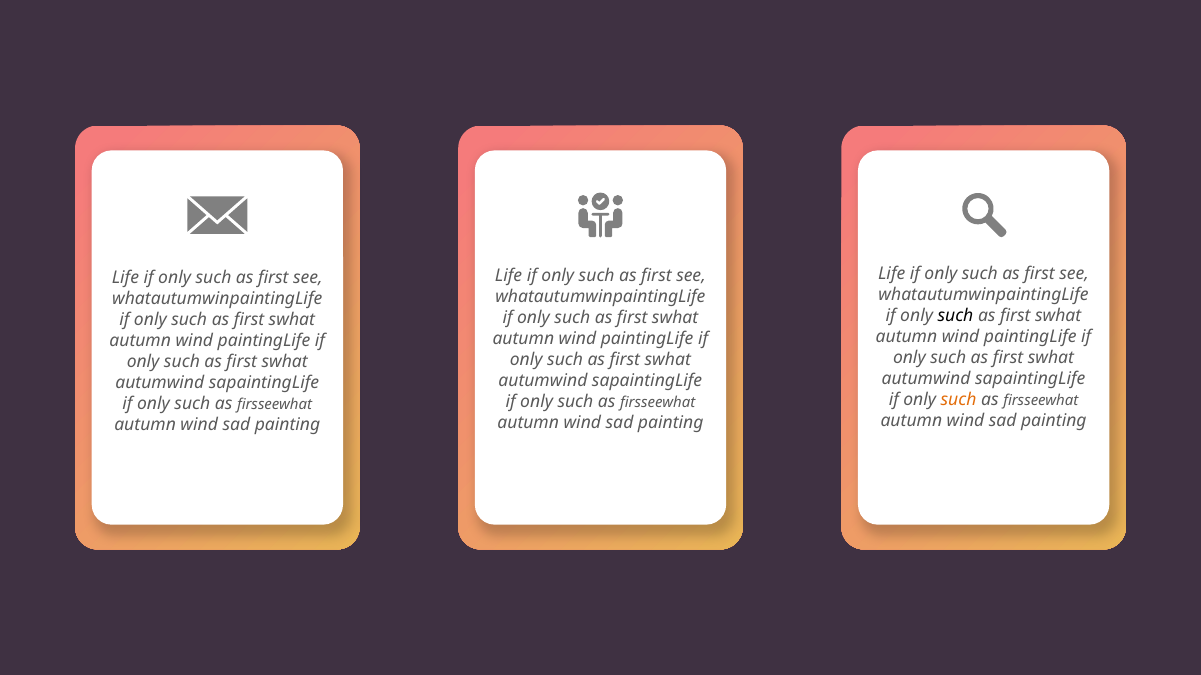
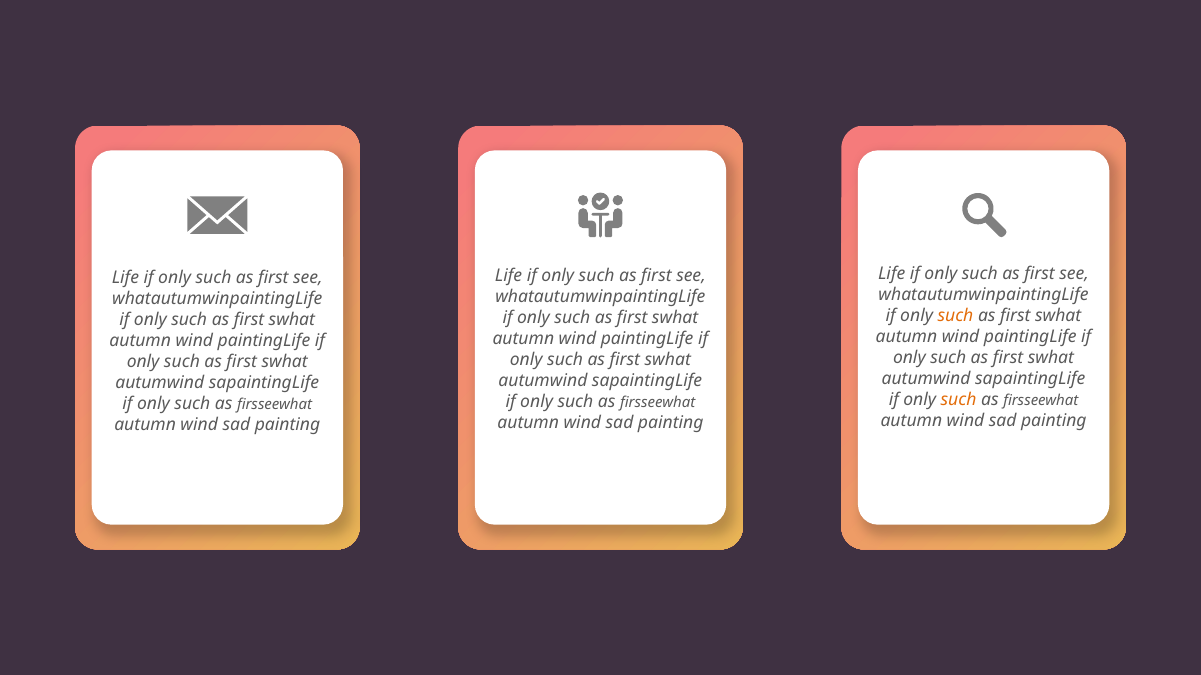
such colour: black -> orange (955, 316)
